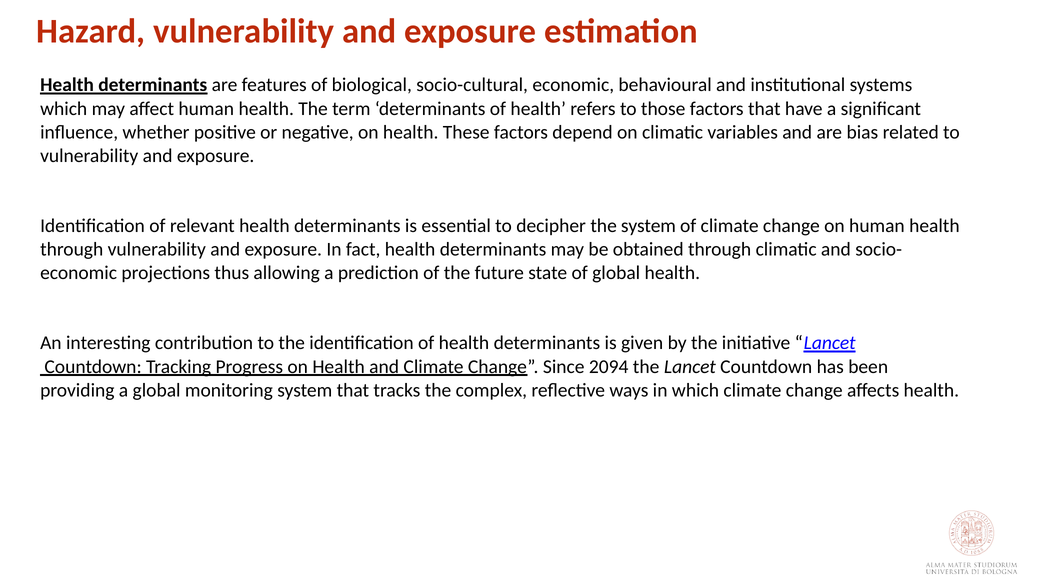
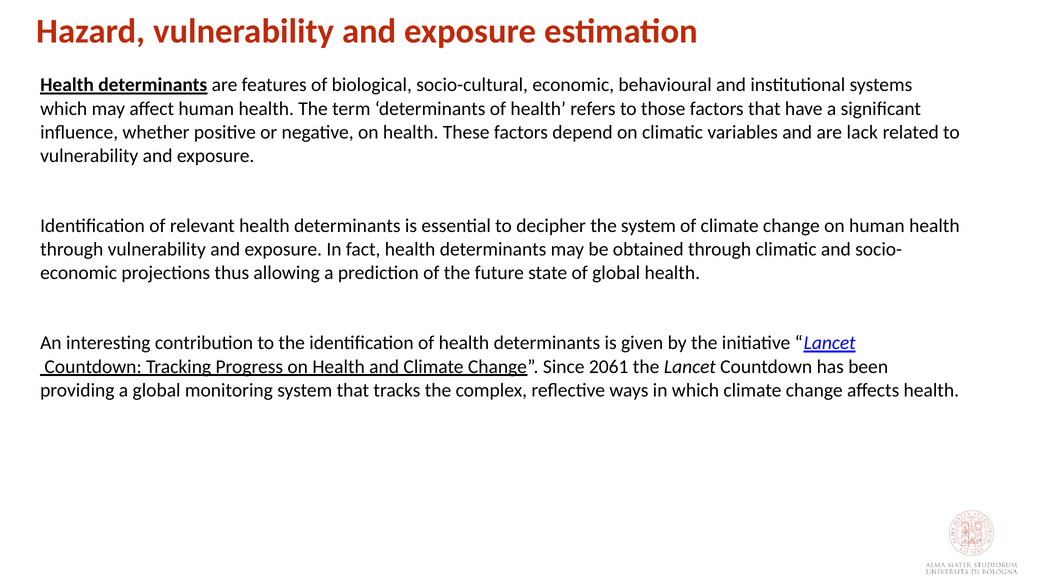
bias: bias -> lack (862, 132)
2094: 2094 -> 2061 (609, 367)
